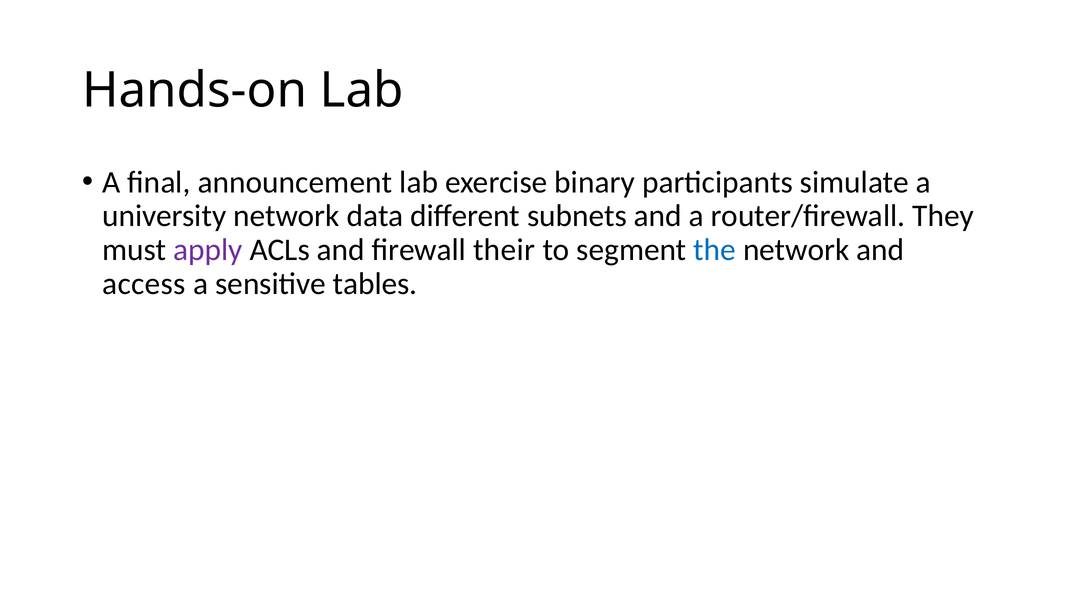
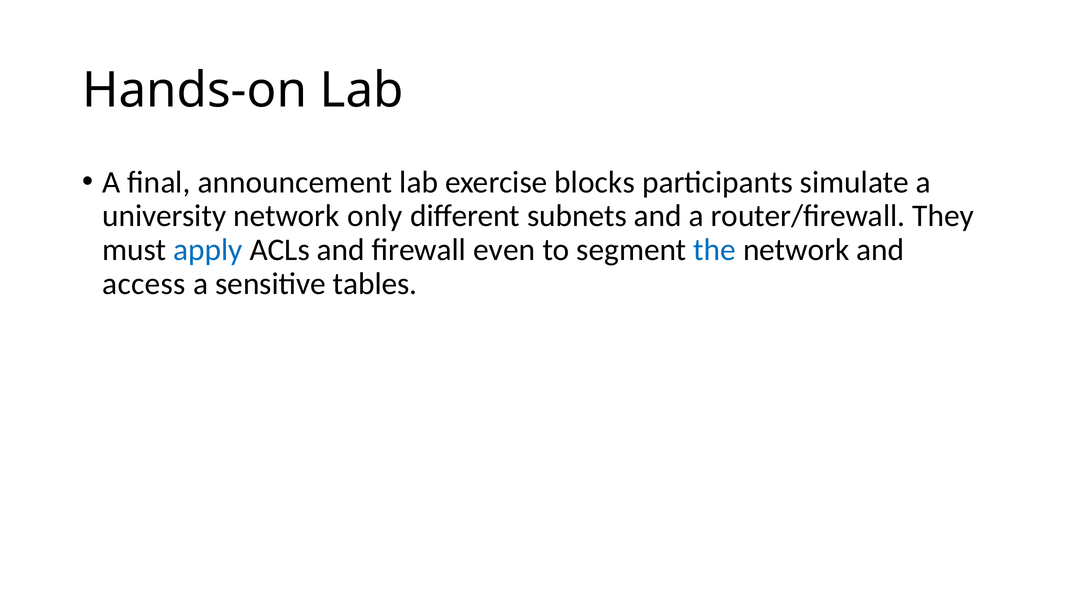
binary: binary -> blocks (595, 182)
data: data -> only (375, 216)
apply colour: purple -> blue (208, 250)
their: their -> even (504, 250)
